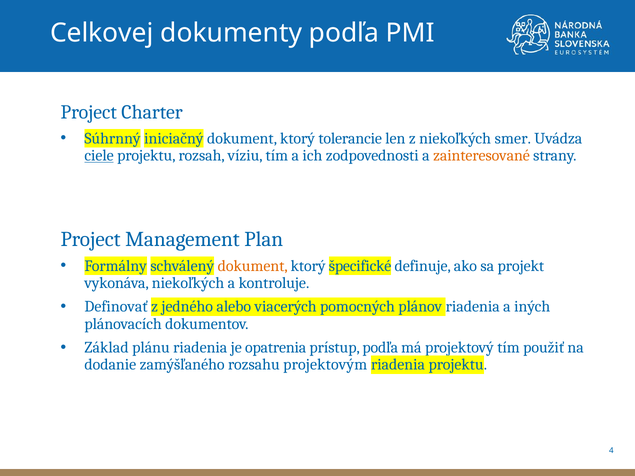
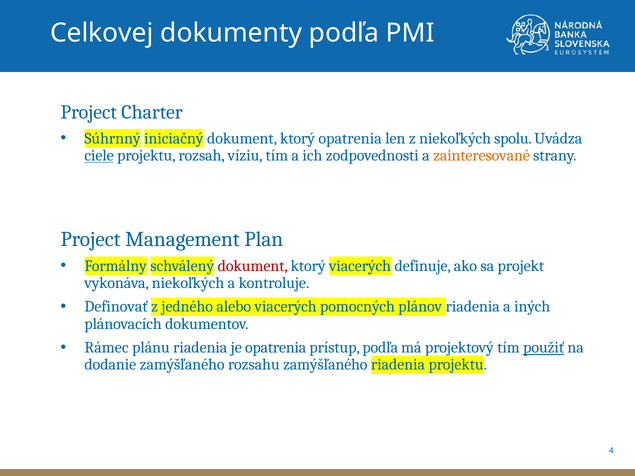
ktorý tolerancie: tolerancie -> opatrenia (350, 138)
smer: smer -> spolu (513, 138)
dokument colour: orange -> red (253, 266)
ktorý špecifické: špecifické -> viacerých (360, 266)
Základ: Základ -> Rámec (107, 348)
použiť underline: none -> present (544, 348)
rozsahu projektovým: projektovým -> zamýšľaného (325, 365)
